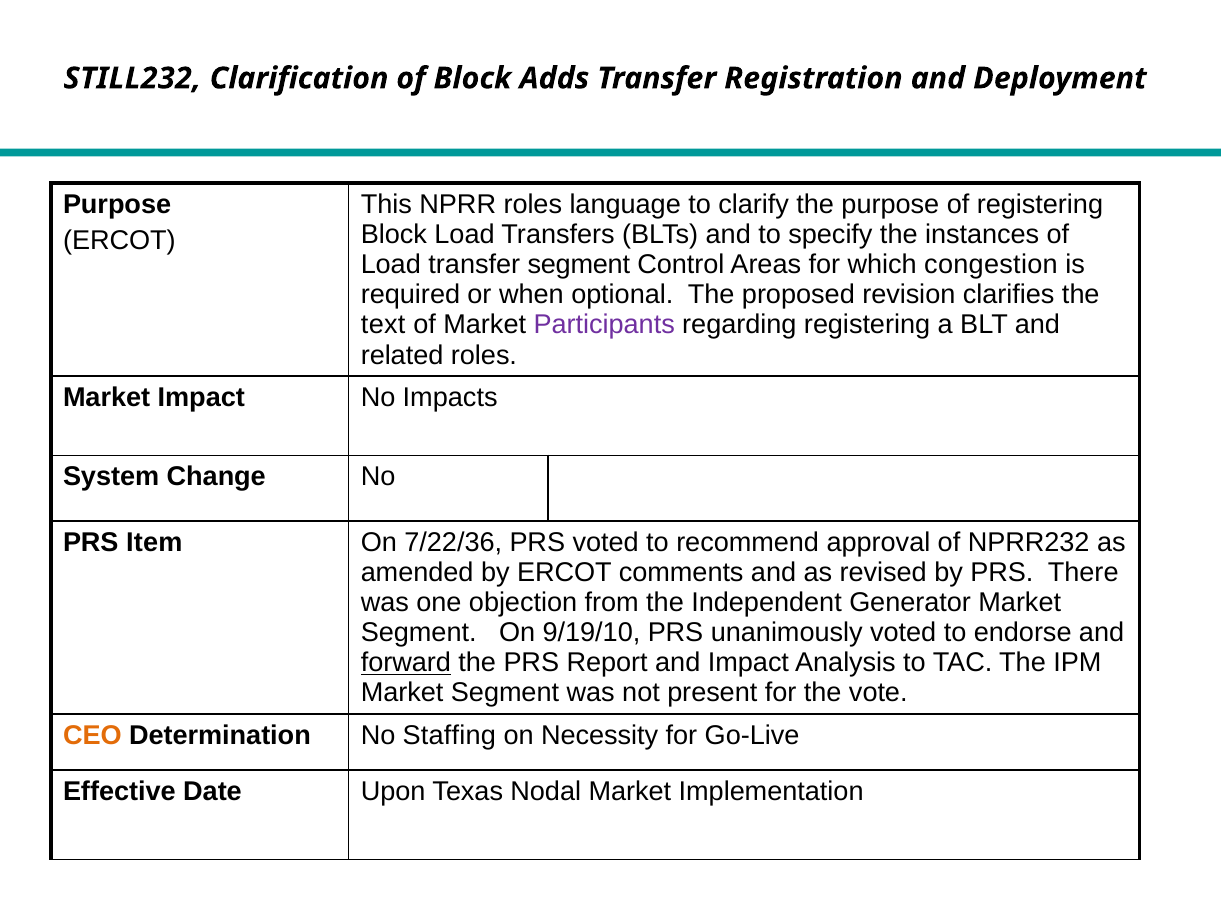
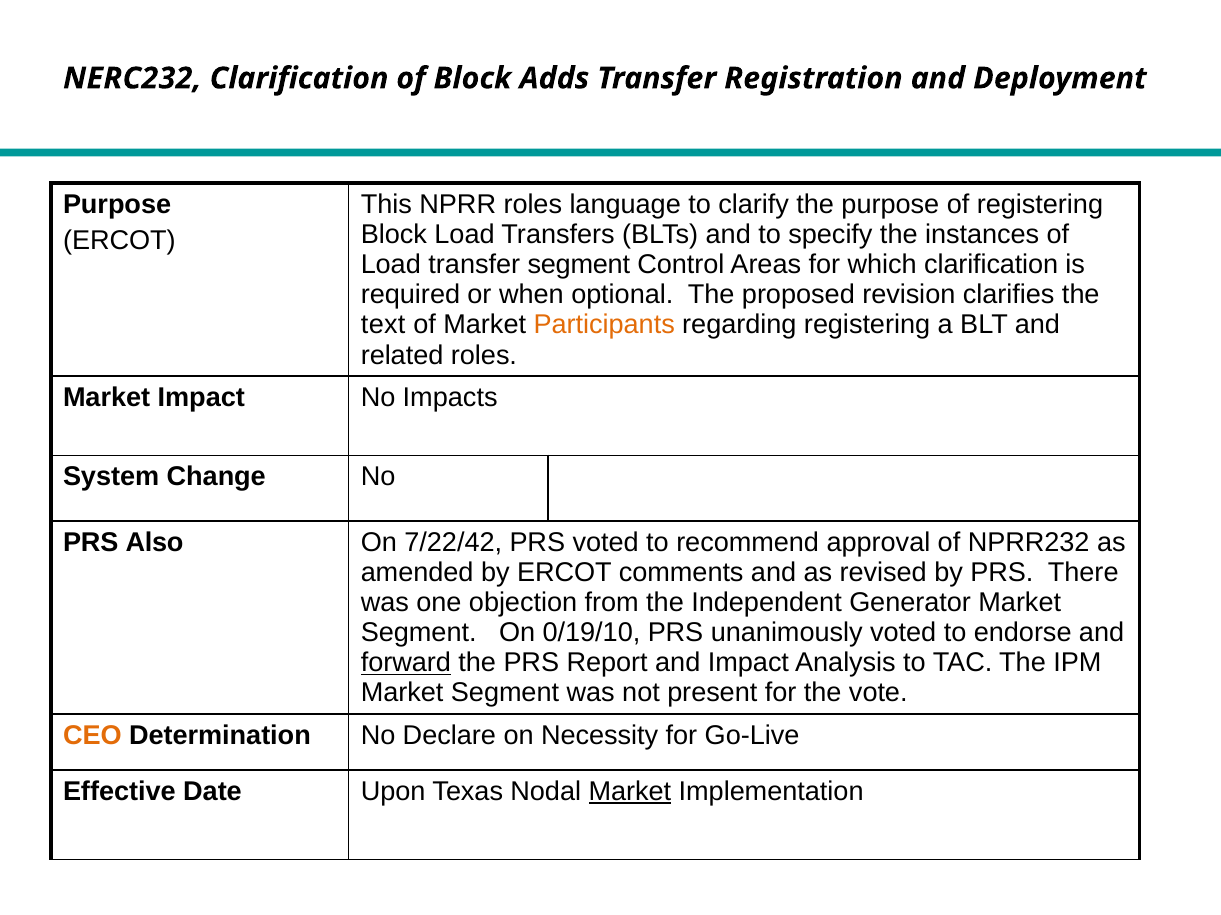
STILL232: STILL232 -> NERC232 (132, 78)
which congestion: congestion -> clarification (991, 265)
Participants colour: purple -> orange (604, 325)
Item: Item -> Also (154, 543)
7/22/36: 7/22/36 -> 7/22/42 (453, 543)
9/19/10: 9/19/10 -> 0/19/10 (591, 633)
Staffing: Staffing -> Declare (449, 736)
Market underline: none -> present (630, 792)
